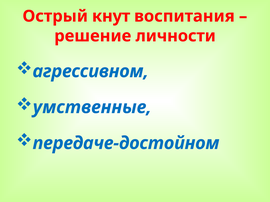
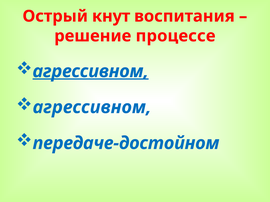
личности: личности -> процессе (176, 36)
агрессивном underline: none -> present (91, 71)
умственные: умственные -> агрессивном (92, 107)
